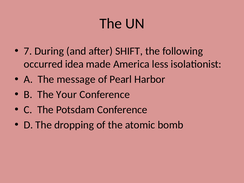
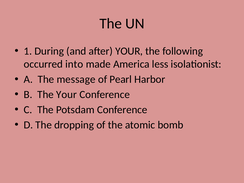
7: 7 -> 1 (28, 51)
after SHIFT: SHIFT -> YOUR (129, 51)
idea: idea -> into (74, 64)
